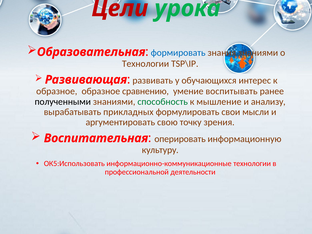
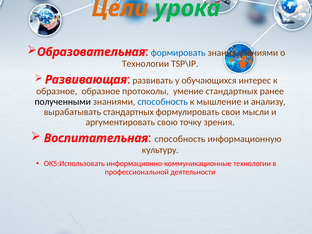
Цели colour: red -> orange (120, 8)
сравнению: сравнению -> протоколы (145, 91)
умение воспитывать: воспитывать -> стандартных (232, 91)
способность colour: green -> blue (163, 102)
вырабатывать прикладных: прикладных -> стандартных (128, 112)
оперировать: оперировать -> способность (180, 139)
